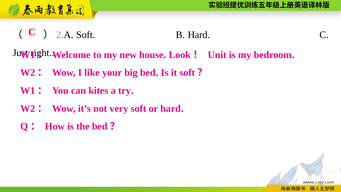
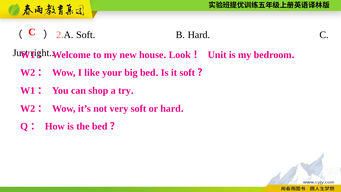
kites: kites -> shop (98, 91)
